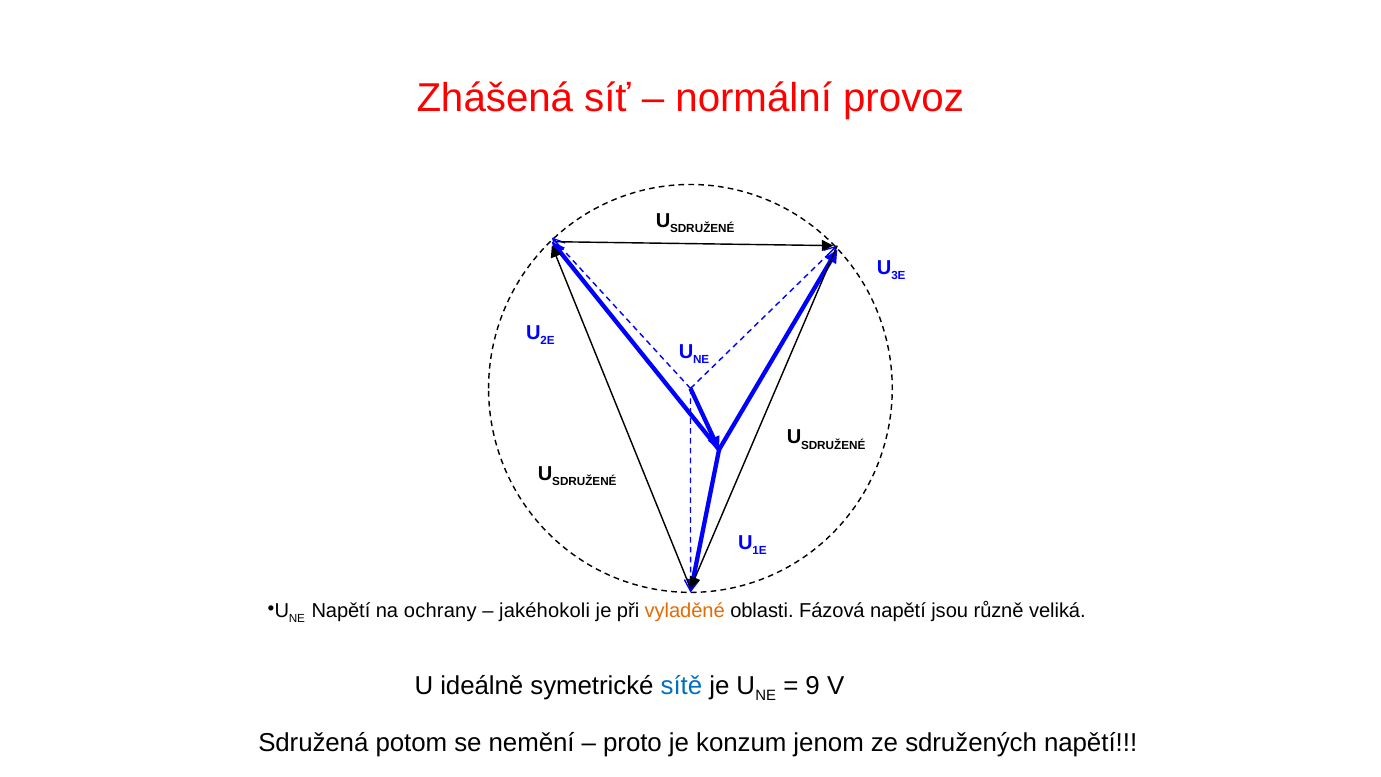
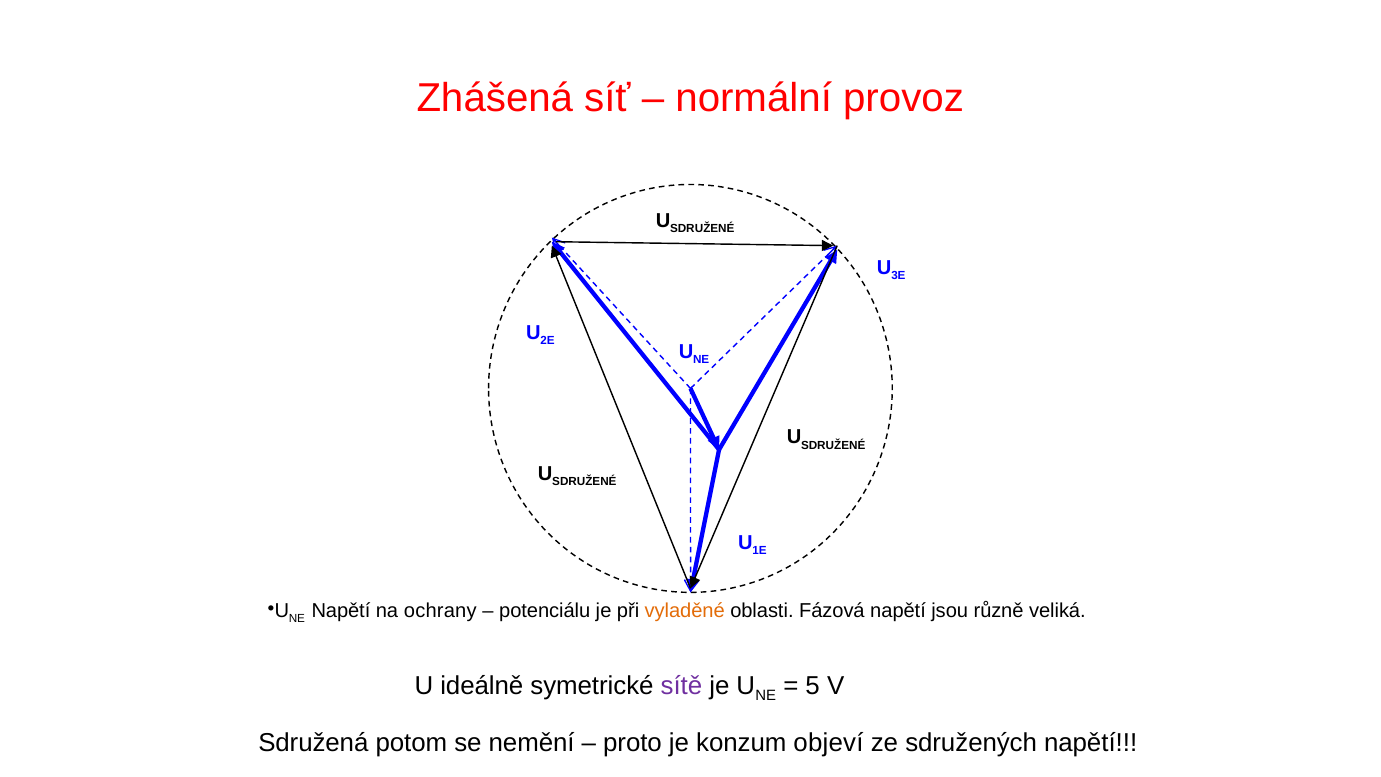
jakéhokoli: jakéhokoli -> potenciálu (545, 611)
sítě colour: blue -> purple (681, 686)
9: 9 -> 5 (813, 686)
jenom: jenom -> objeví (829, 743)
